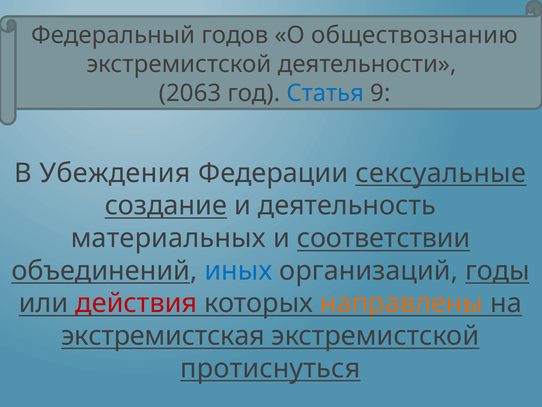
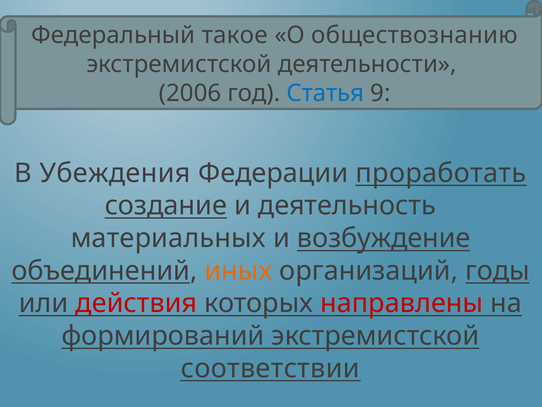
годов: годов -> такое (235, 35)
2063: 2063 -> 2006 (190, 93)
сексуальные: сексуальные -> проработать (441, 173)
соответствии: соответствии -> возбуждение (384, 238)
иных colour: blue -> orange (238, 270)
направлены colour: orange -> red (402, 303)
экстремистская: экстремистская -> формирований (163, 335)
протиснуться: протиснуться -> соответствии (270, 368)
